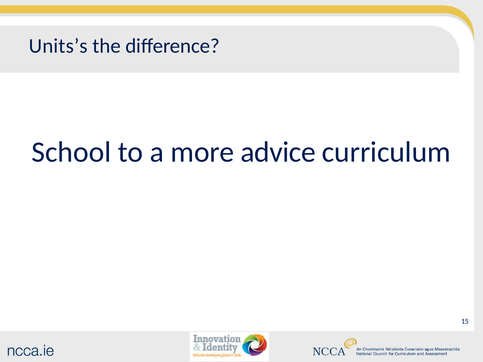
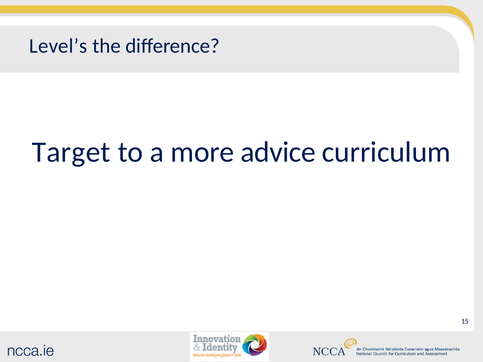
Units’s: Units’s -> Level’s (58, 46)
School: School -> Target (71, 152)
